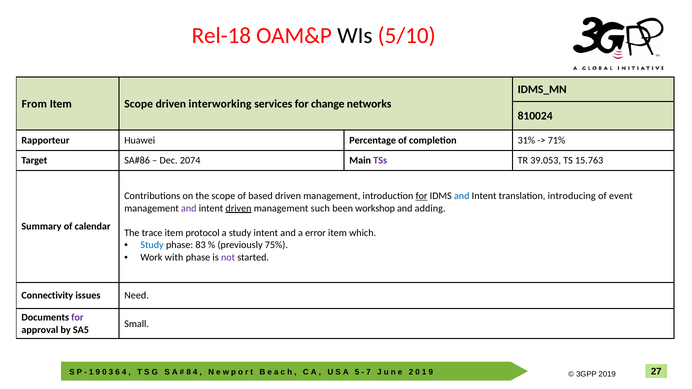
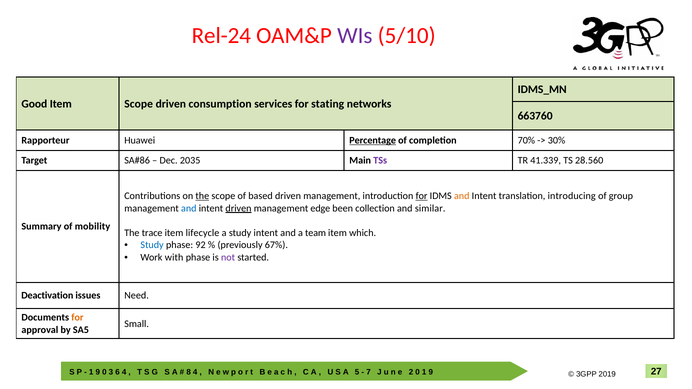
Rel-18: Rel-18 -> Rel-24 (221, 36)
WIs colour: black -> purple (355, 36)
From: From -> Good (34, 104)
interworking: interworking -> consumption (220, 104)
change: change -> stating (328, 104)
810024: 810024 -> 663760 (535, 116)
Percentage underline: none -> present (373, 140)
31%: 31% -> 70% (526, 140)
71%: 71% -> 30% (557, 140)
2074: 2074 -> 2035 (190, 161)
39.053: 39.053 -> 41.339 (546, 161)
15.763: 15.763 -> 28.560 (589, 161)
the underline: none -> present (202, 196)
and colour: blue -> orange (462, 196)
event: event -> group (621, 196)
and colour: purple -> blue (189, 208)
such: such -> edge (320, 208)
workshop: workshop -> collection (375, 208)
adding: adding -> similar (430, 208)
calendar: calendar -> mobility (93, 227)
protocol: protocol -> lifecycle (203, 233)
error: error -> team (316, 233)
83: 83 -> 92 (201, 245)
75%: 75% -> 67% (276, 245)
Connectivity: Connectivity -> Deactivation (47, 296)
for colour: purple -> orange (77, 318)
